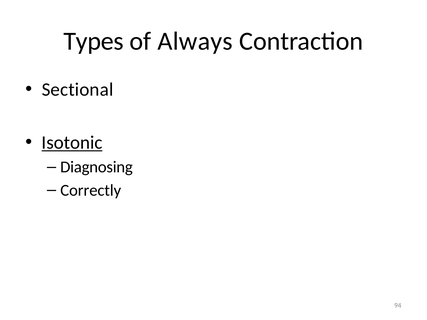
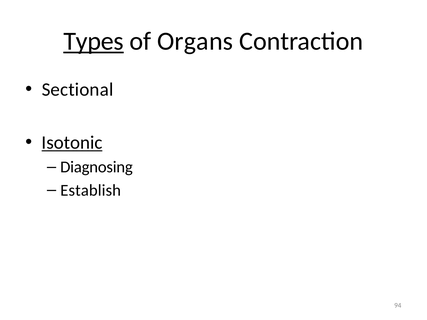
Types underline: none -> present (94, 41)
Always: Always -> Organs (195, 41)
Correctly: Correctly -> Establish (91, 191)
